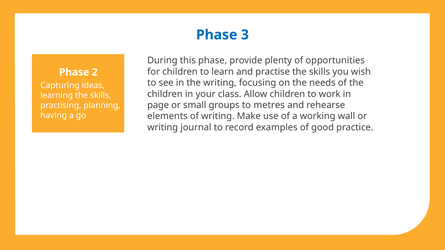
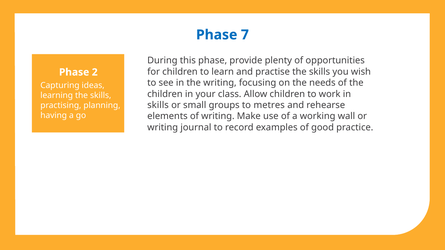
3: 3 -> 7 (245, 35)
page: page -> skills (158, 105)
